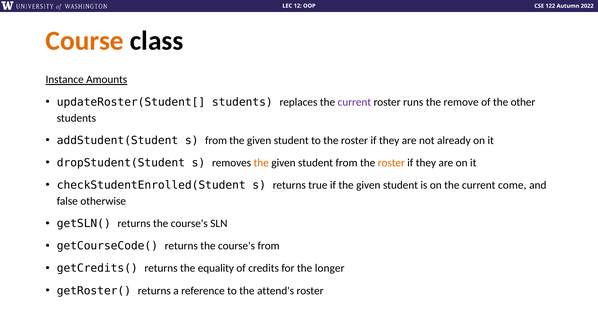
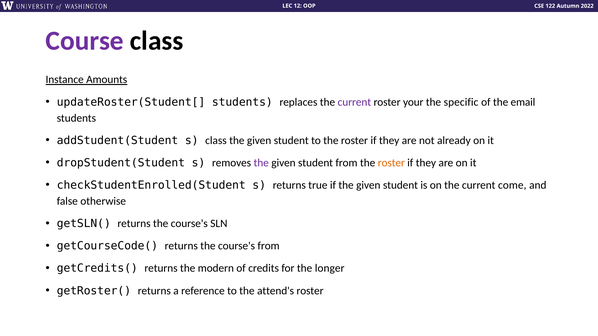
Course colour: orange -> purple (85, 41)
runs: runs -> your (413, 102)
remove: remove -> specific (461, 102)
other: other -> email (523, 102)
s from: from -> class (216, 141)
the colour: orange -> purple (261, 163)
equality: equality -> modern (216, 269)
